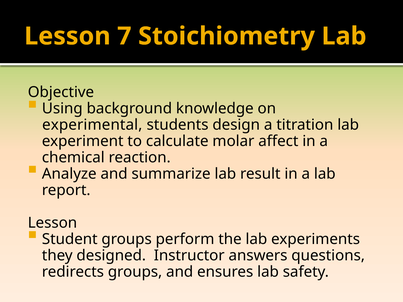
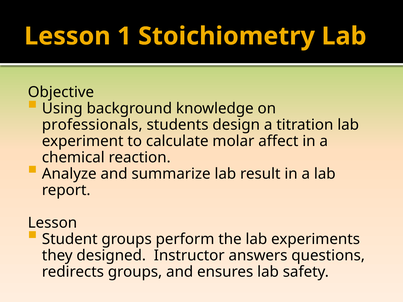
7: 7 -> 1 (124, 36)
experimental: experimental -> professionals (92, 125)
